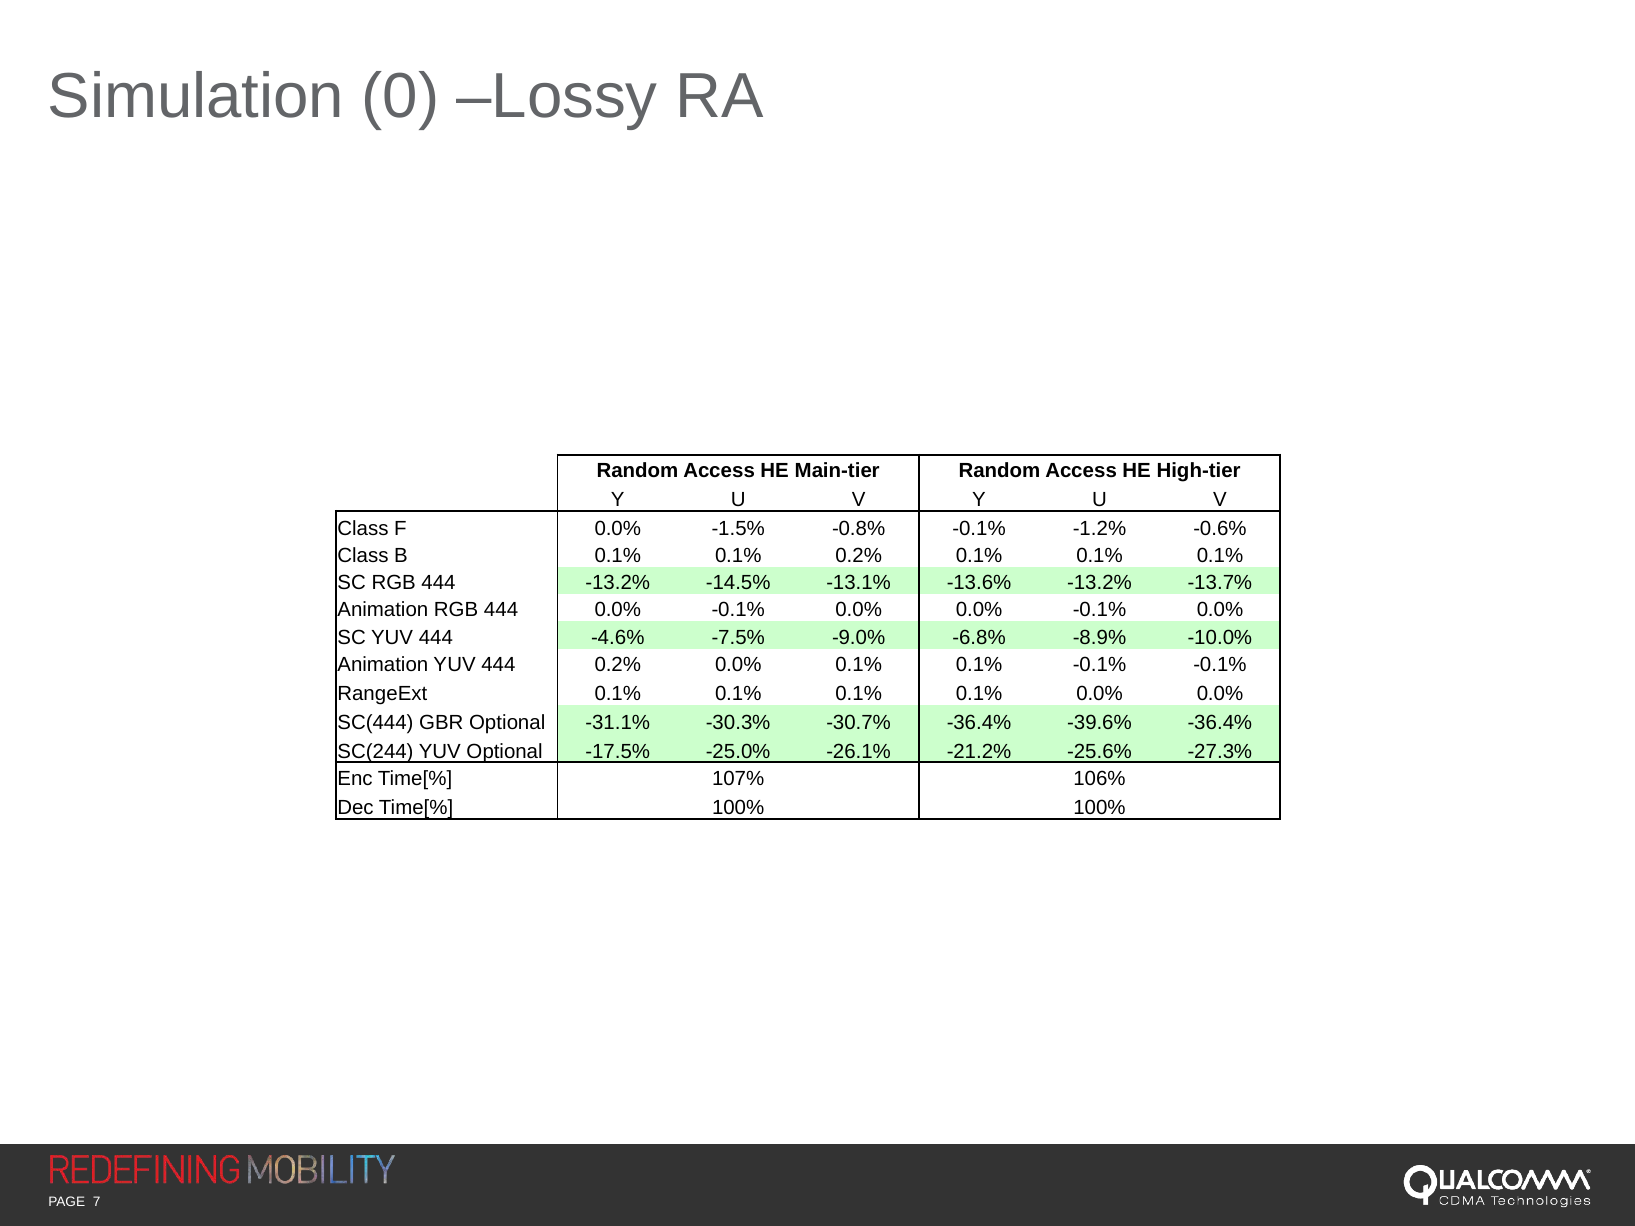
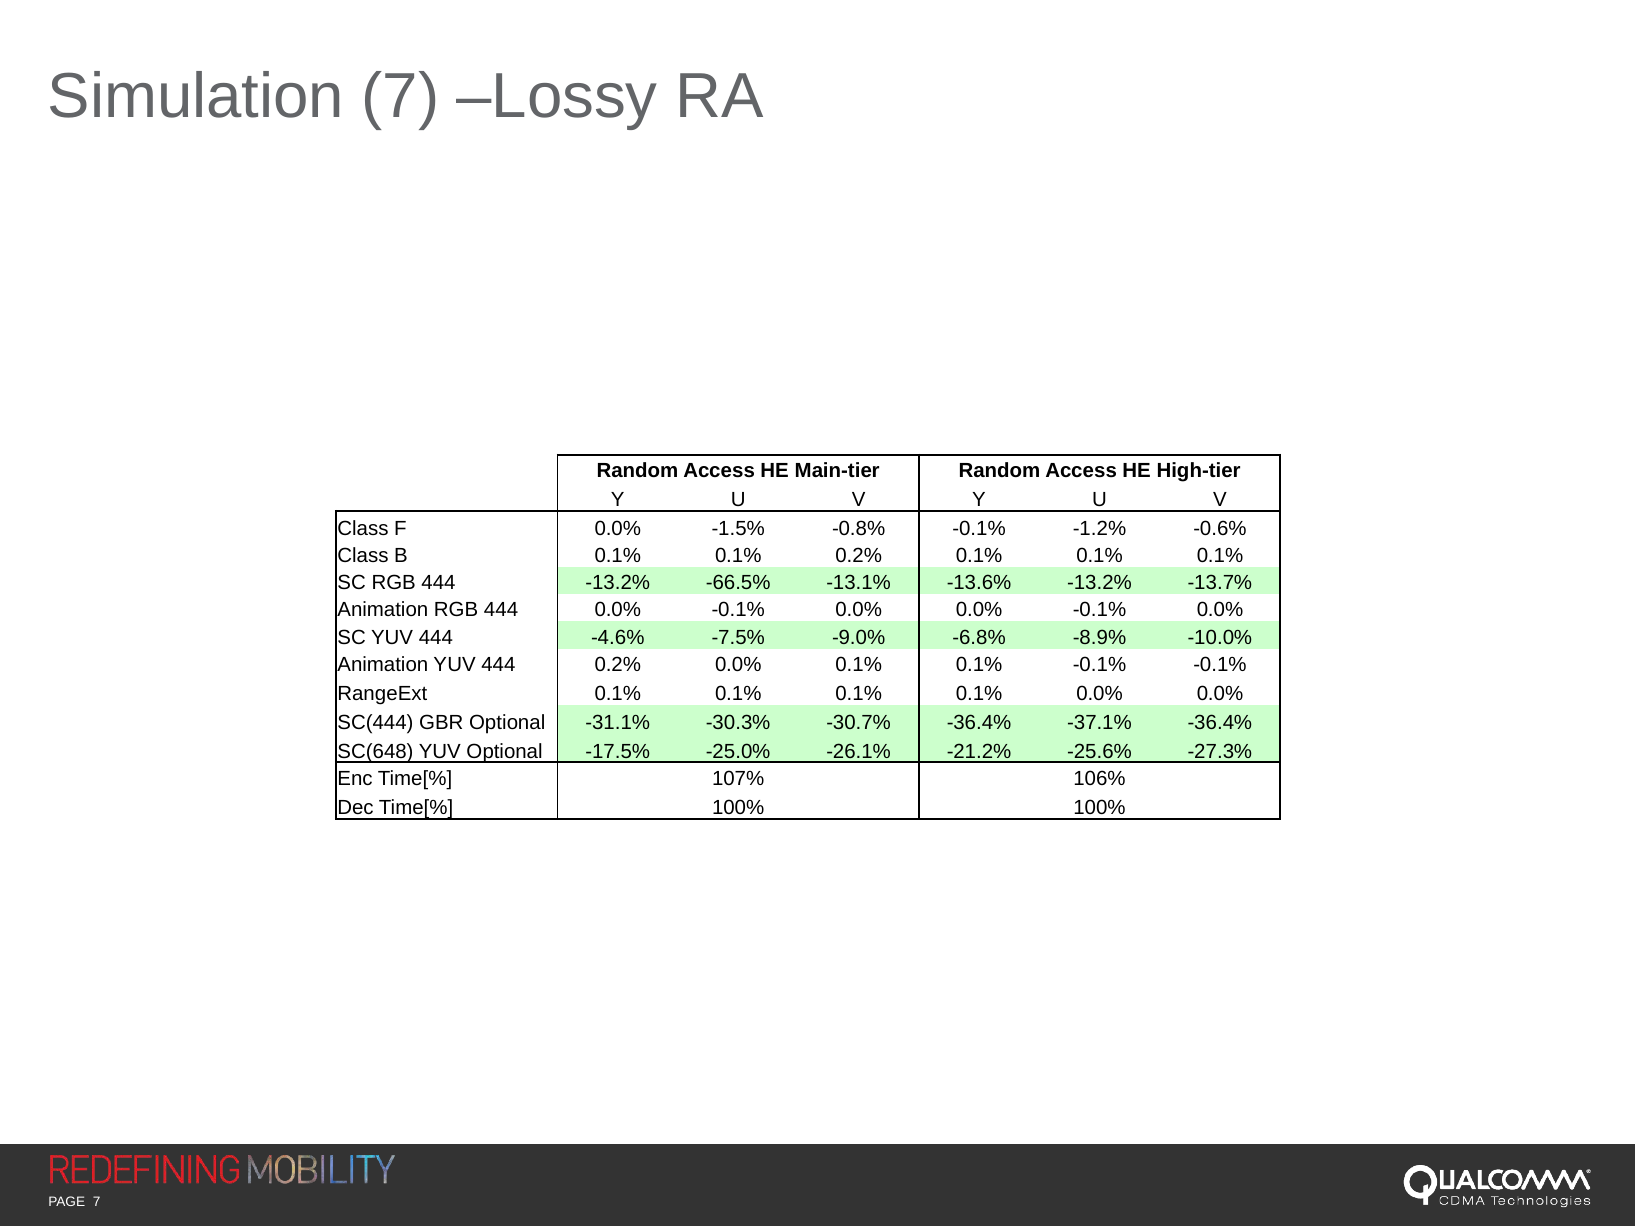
Simulation 0: 0 -> 7 (400, 96)
-14.5%: -14.5% -> -66.5% (738, 583)
-39.6%: -39.6% -> -37.1% (1099, 723)
SC(244: SC(244 -> SC(648 (376, 751)
